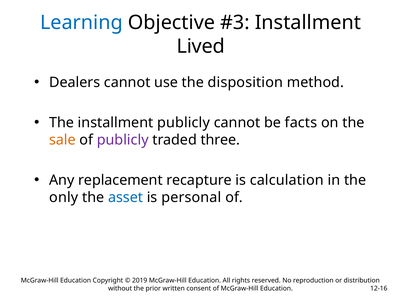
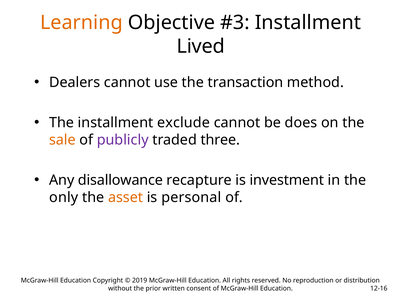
Learning colour: blue -> orange (81, 23)
disposition: disposition -> transaction (245, 82)
installment publicly: publicly -> exclude (183, 123)
facts: facts -> does (301, 123)
replacement: replacement -> disallowance (120, 180)
calculation: calculation -> investment (287, 180)
asset colour: blue -> orange (126, 197)
